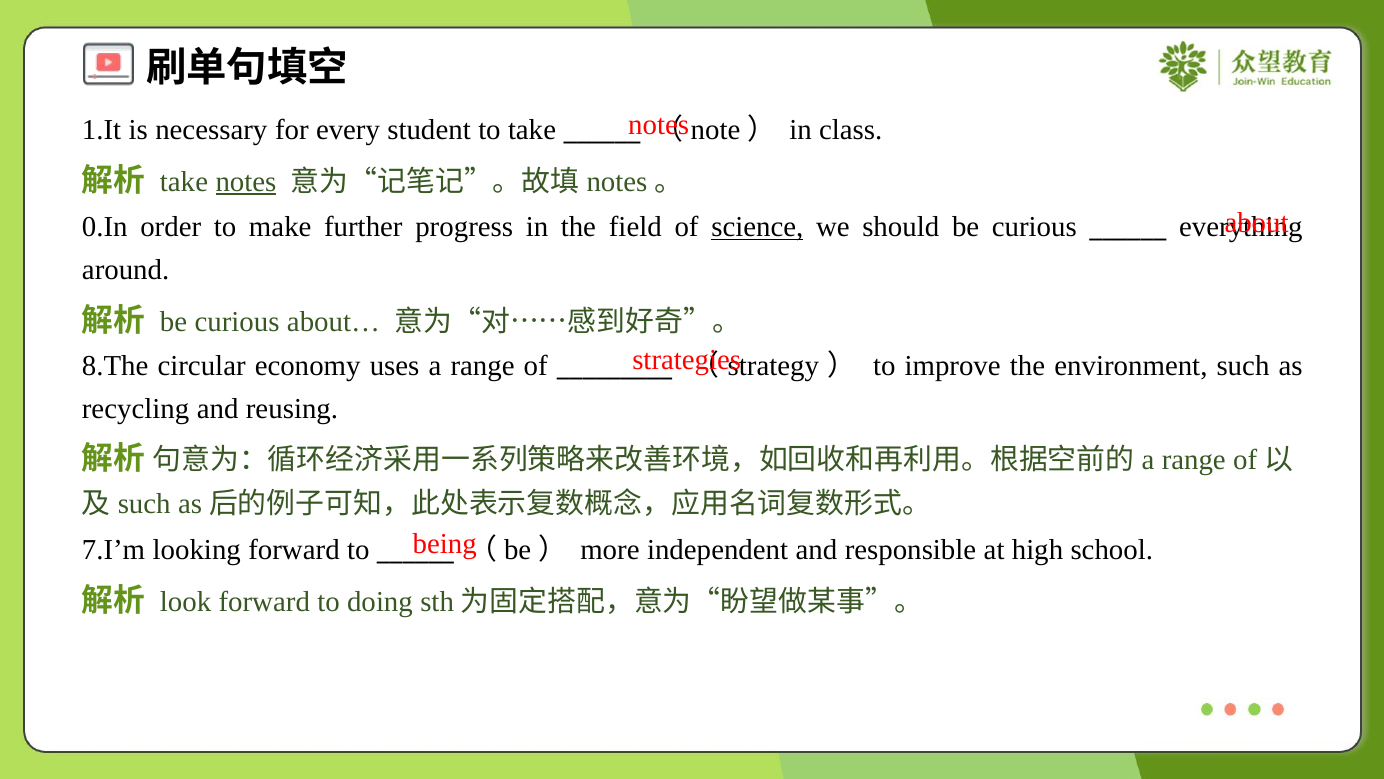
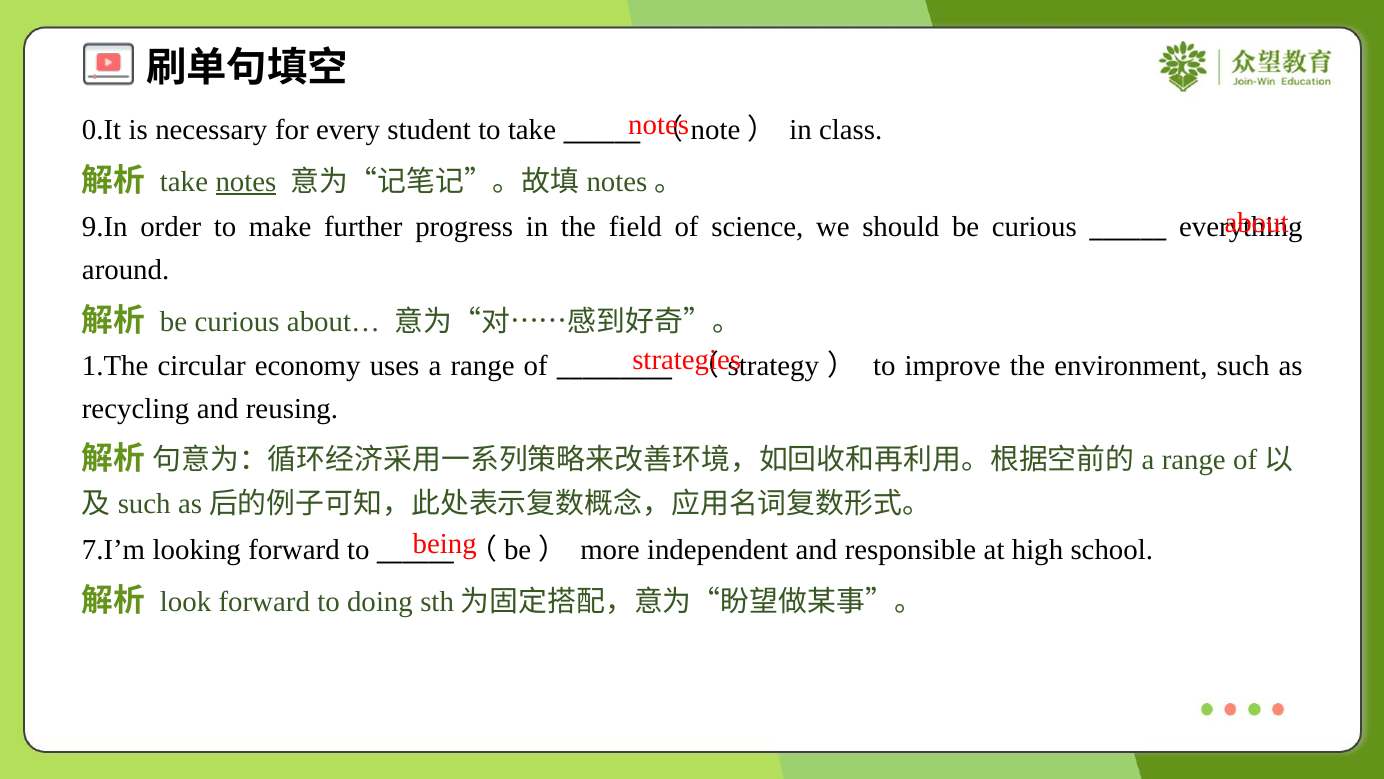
1.It: 1.It -> 0.It (102, 130)
0.In: 0.In -> 9.In (105, 227)
science underline: present -> none (757, 227)
8.The: 8.The -> 1.The (115, 365)
